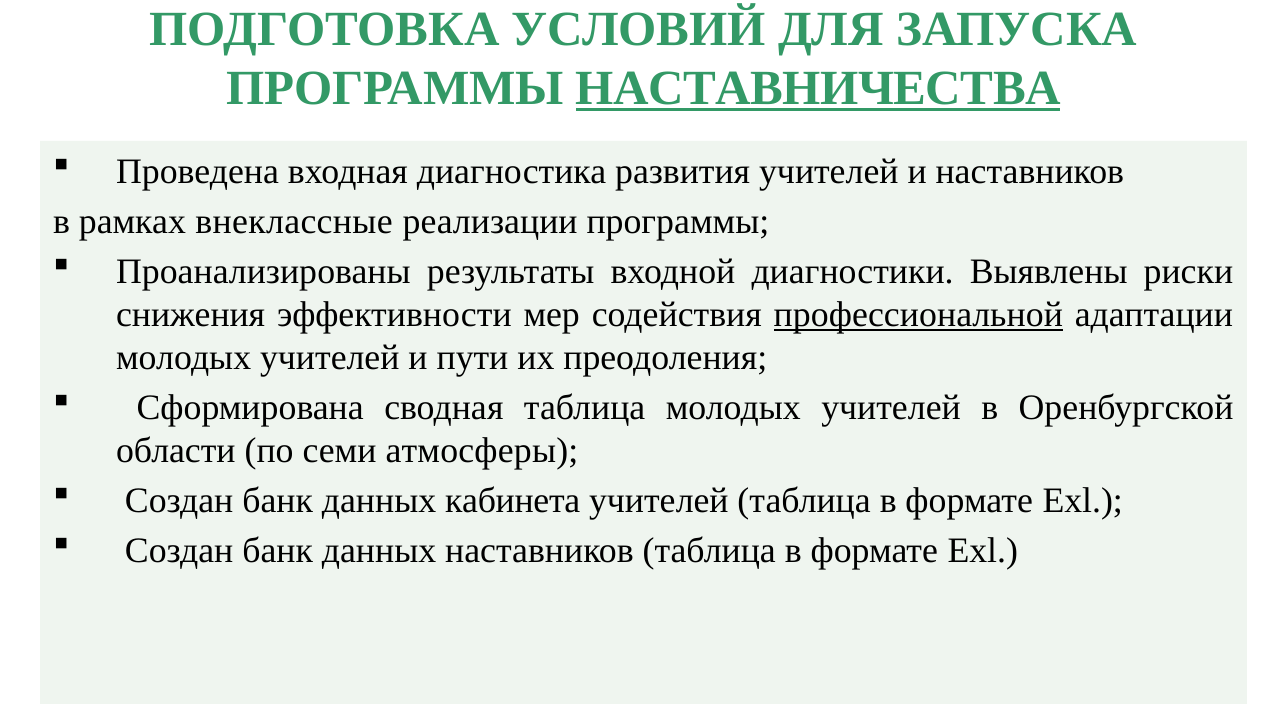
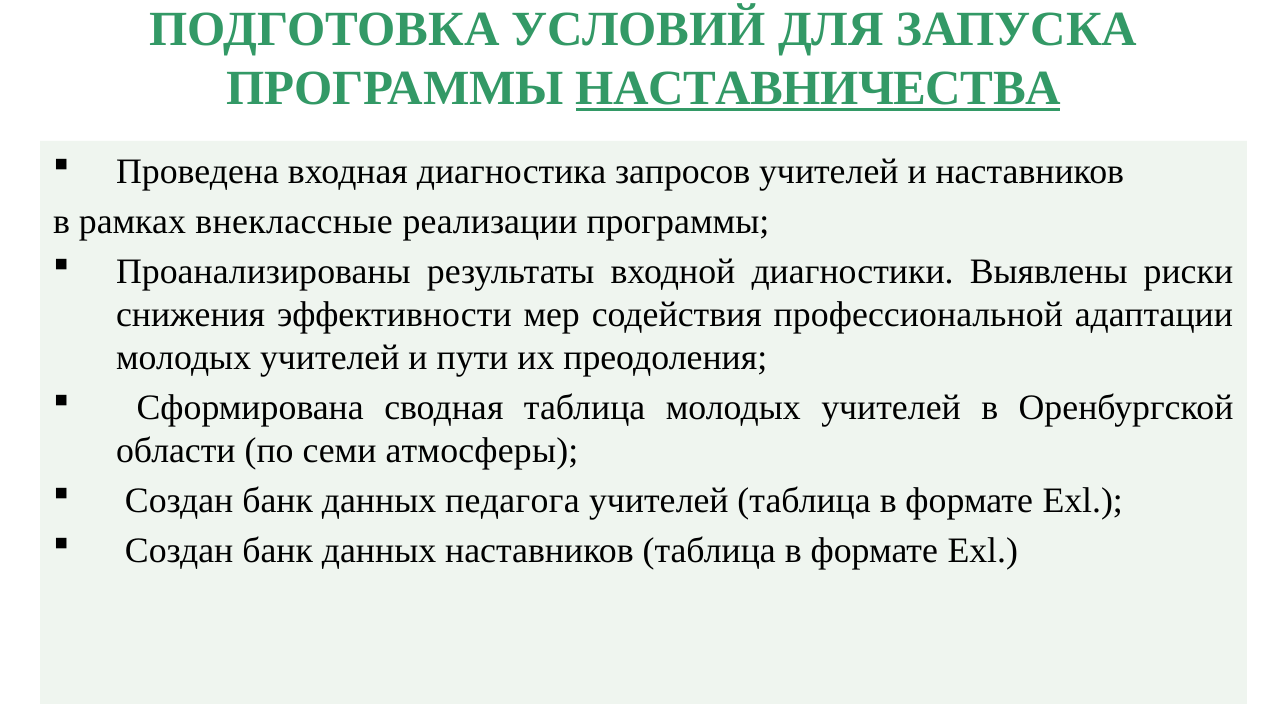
развития: развития -> запросов (683, 171)
профессиональной underline: present -> none (918, 314)
кабинета: кабинета -> педагога (512, 501)
